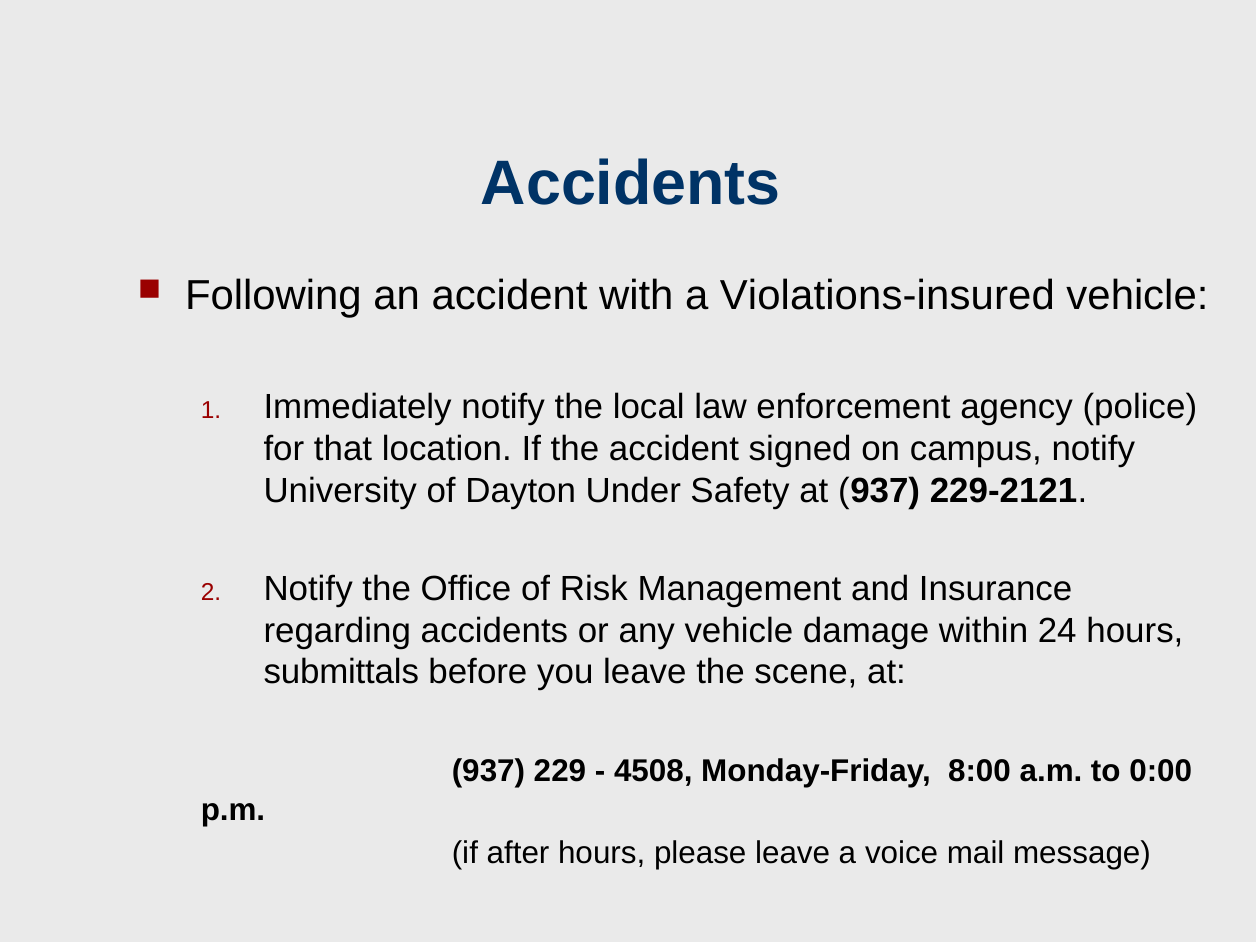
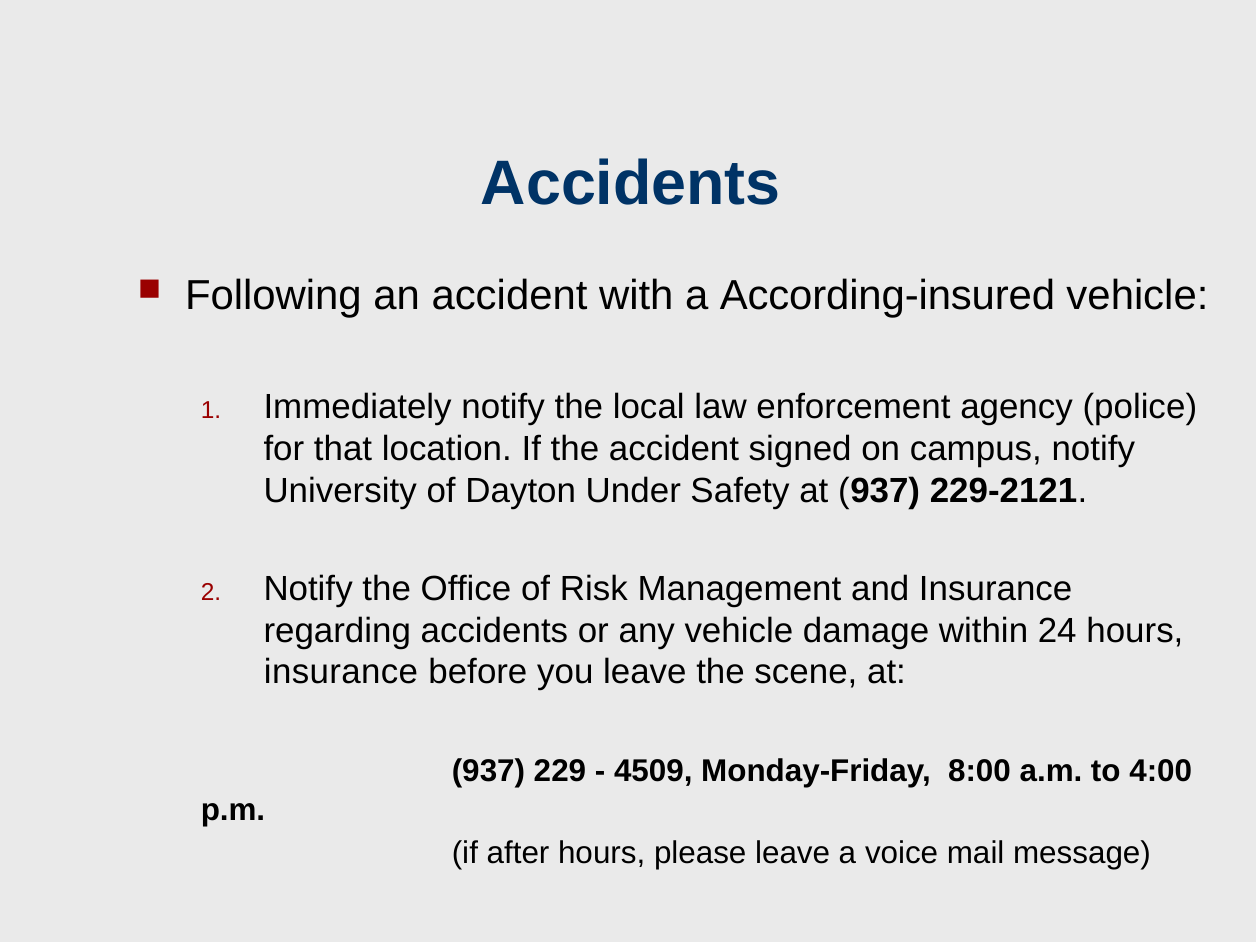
Violations-insured: Violations-insured -> According-insured (887, 296)
submittals: submittals -> insurance (341, 672)
4508: 4508 -> 4509 (653, 771)
0:00: 0:00 -> 4:00 (1161, 771)
